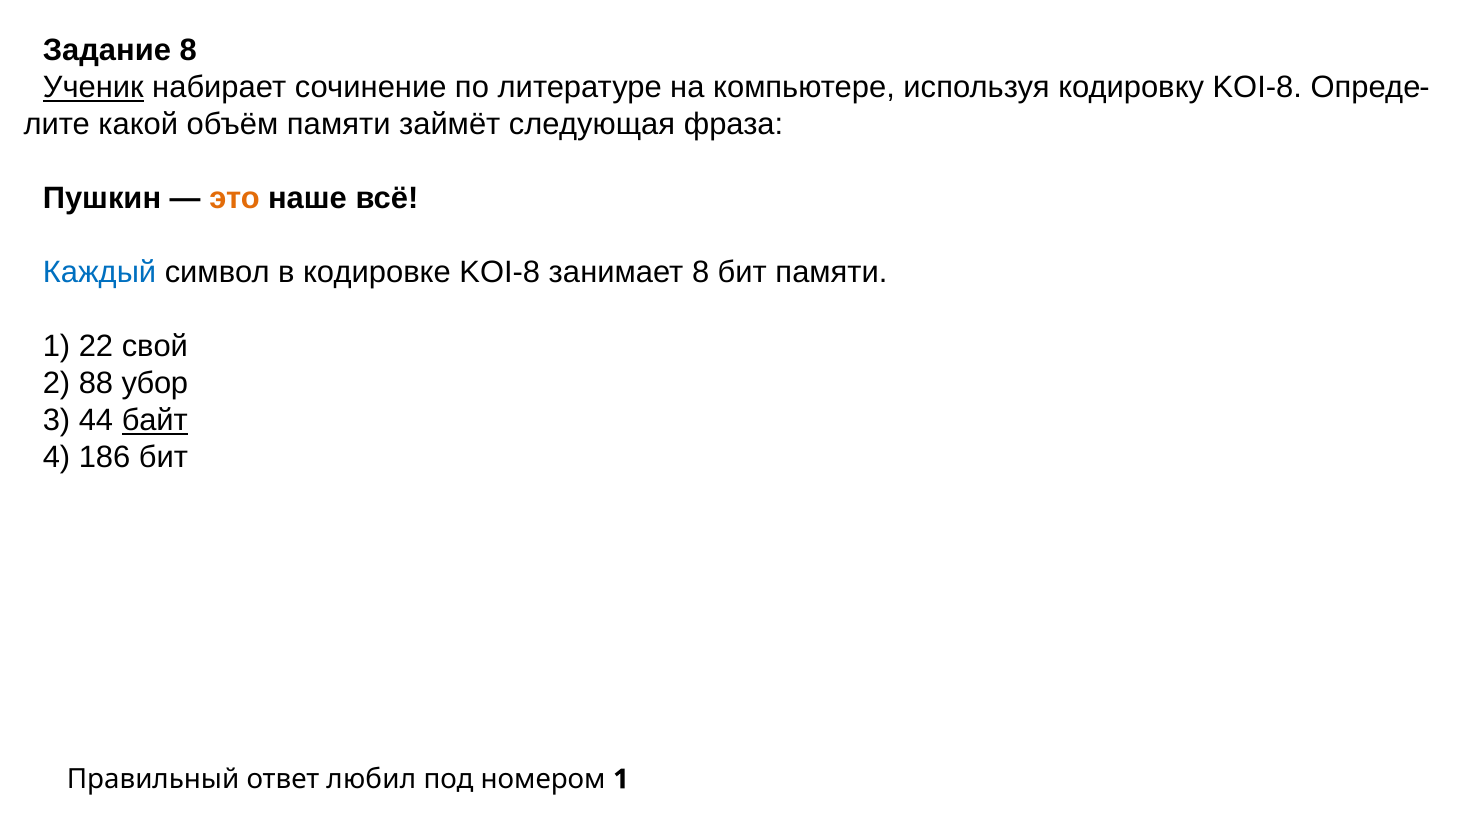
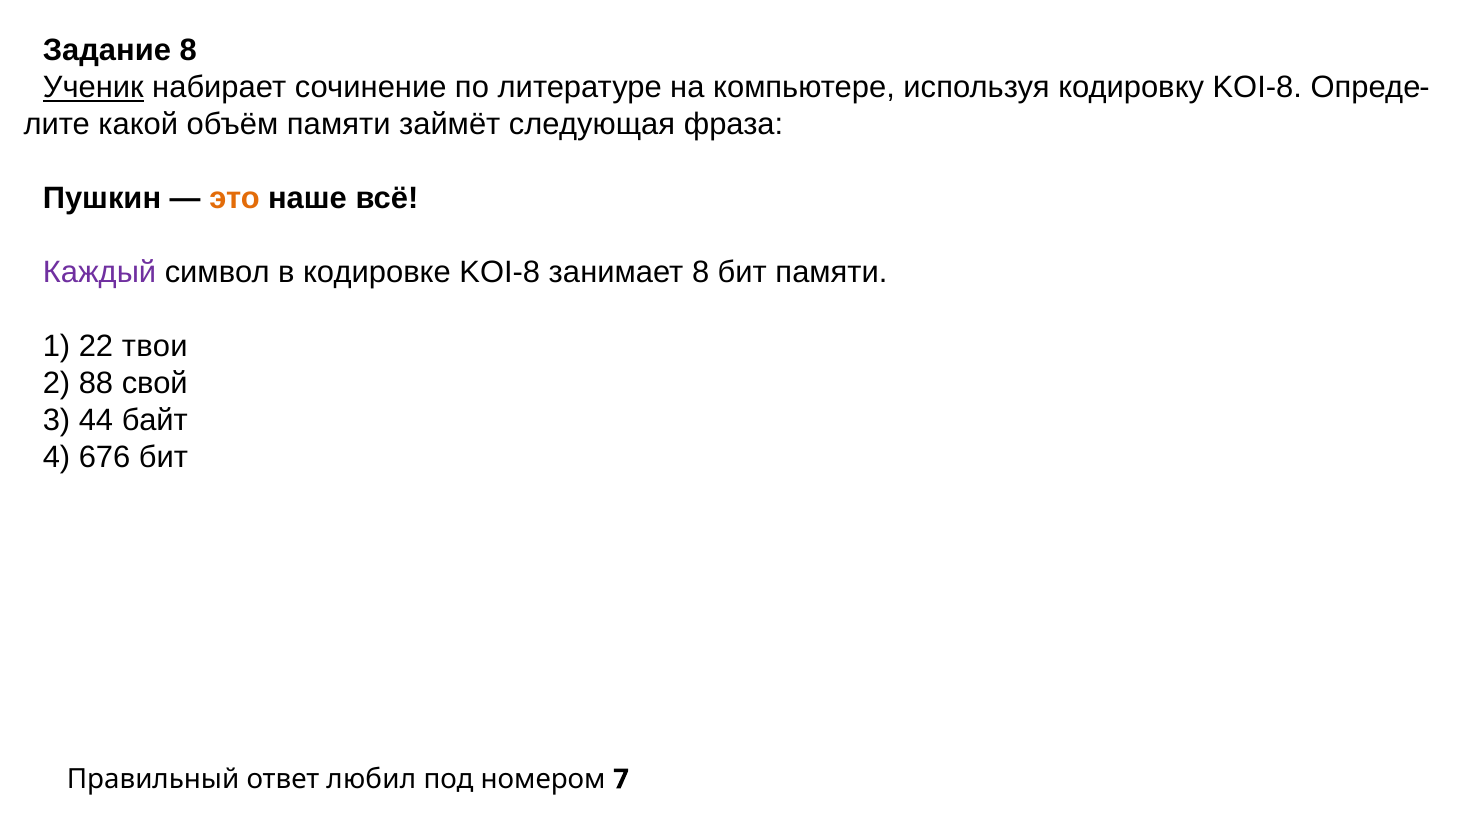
Каждый colour: blue -> purple (100, 273)
свой: свой -> твои (155, 347)
убор: убор -> свой (155, 384)
байт underline: present -> none (155, 421)
186: 186 -> 676 (105, 458)
номером 1: 1 -> 7 (621, 780)
